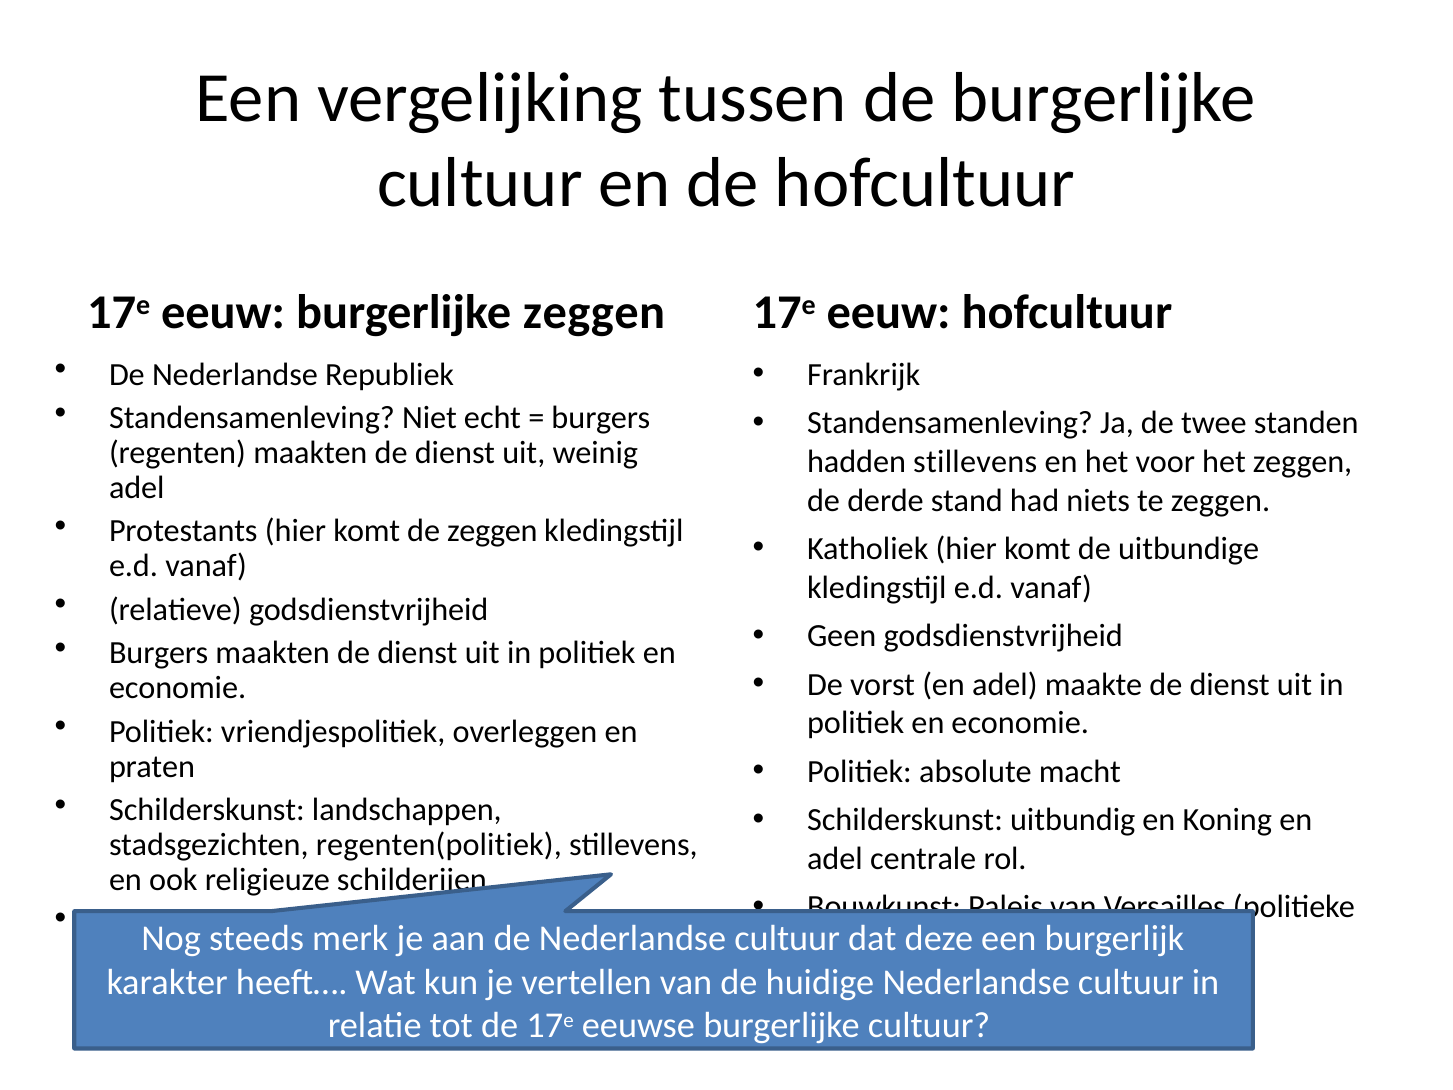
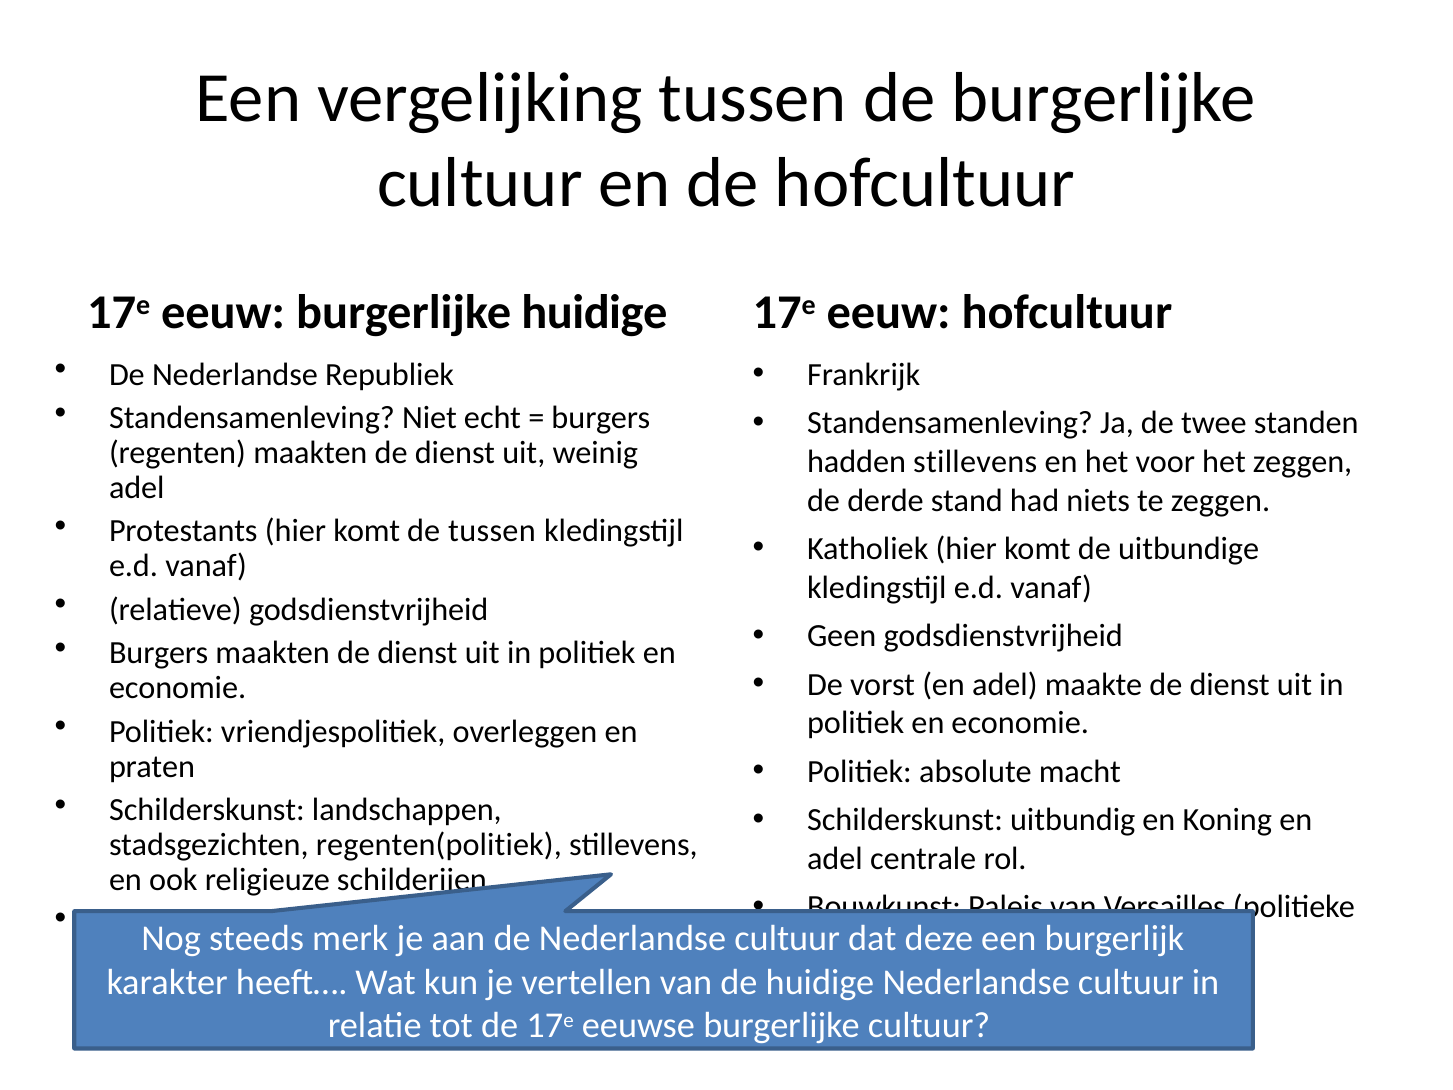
burgerlijke zeggen: zeggen -> huidige (594, 313)
de zeggen: zeggen -> tussen (492, 531)
